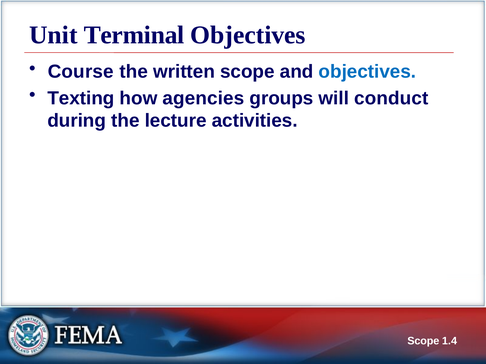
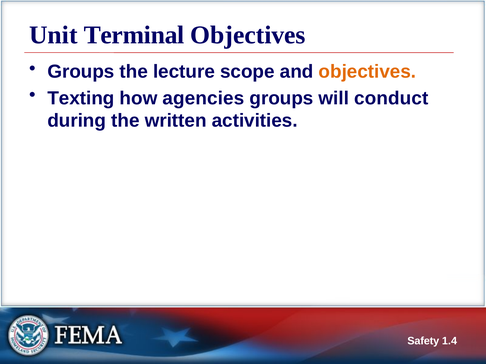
Course: Course -> Groups (81, 72)
written: written -> lecture (184, 72)
objectives colour: blue -> orange (367, 72)
lecture: lecture -> written (176, 121)
Scope: Scope -> Safety (423, 342)
